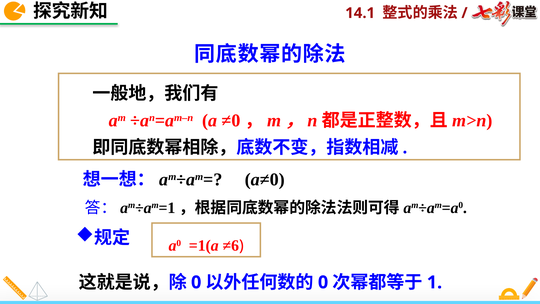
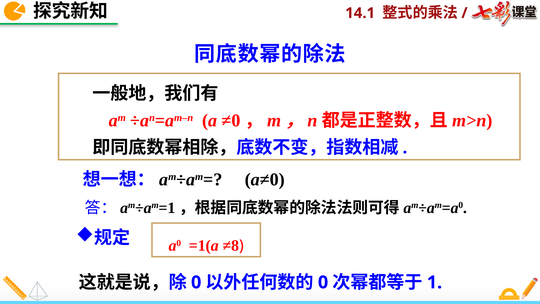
≠6: ≠6 -> ≠8 (231, 245)
